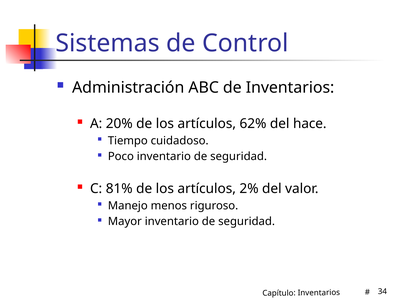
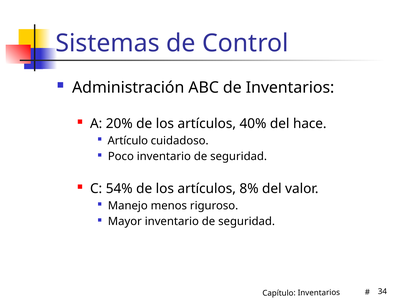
62%: 62% -> 40% (253, 124)
Tiempo: Tiempo -> Artículo (128, 141)
81%: 81% -> 54% (119, 189)
2%: 2% -> 8% (249, 189)
